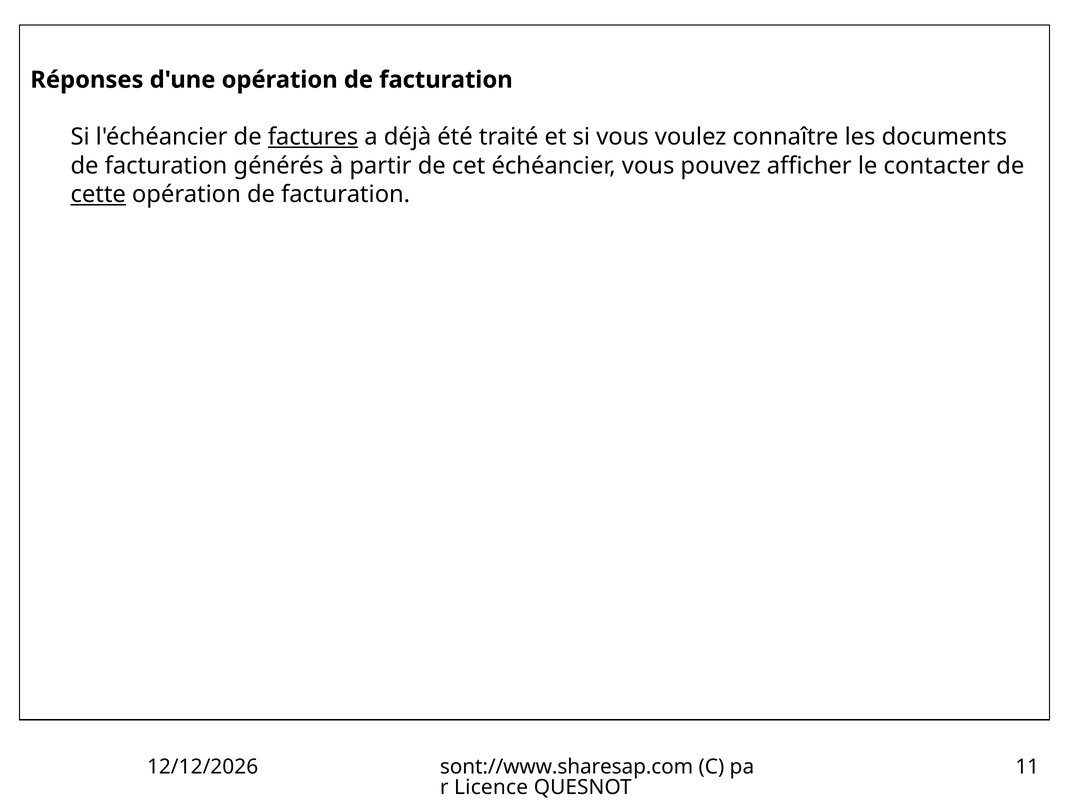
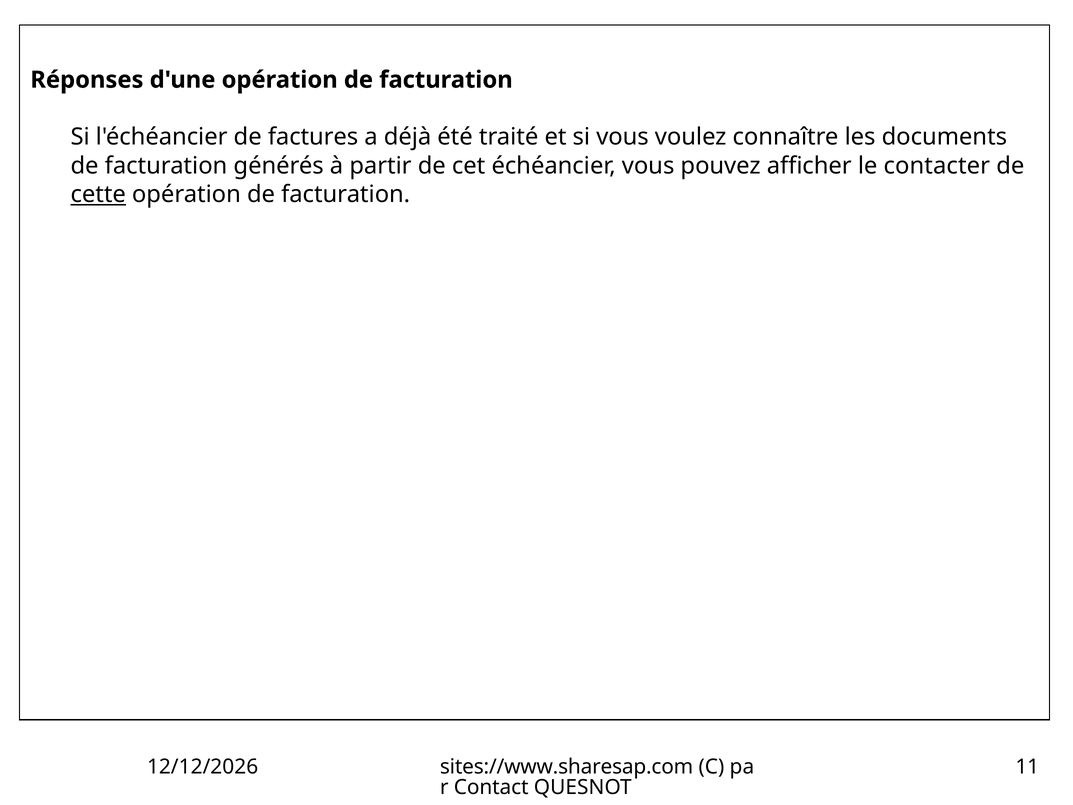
factures underline: present -> none (313, 137)
sont://www.sharesap.com: sont://www.sharesap.com -> sites://www.sharesap.com (567, 766)
Licence: Licence -> Contact (491, 787)
